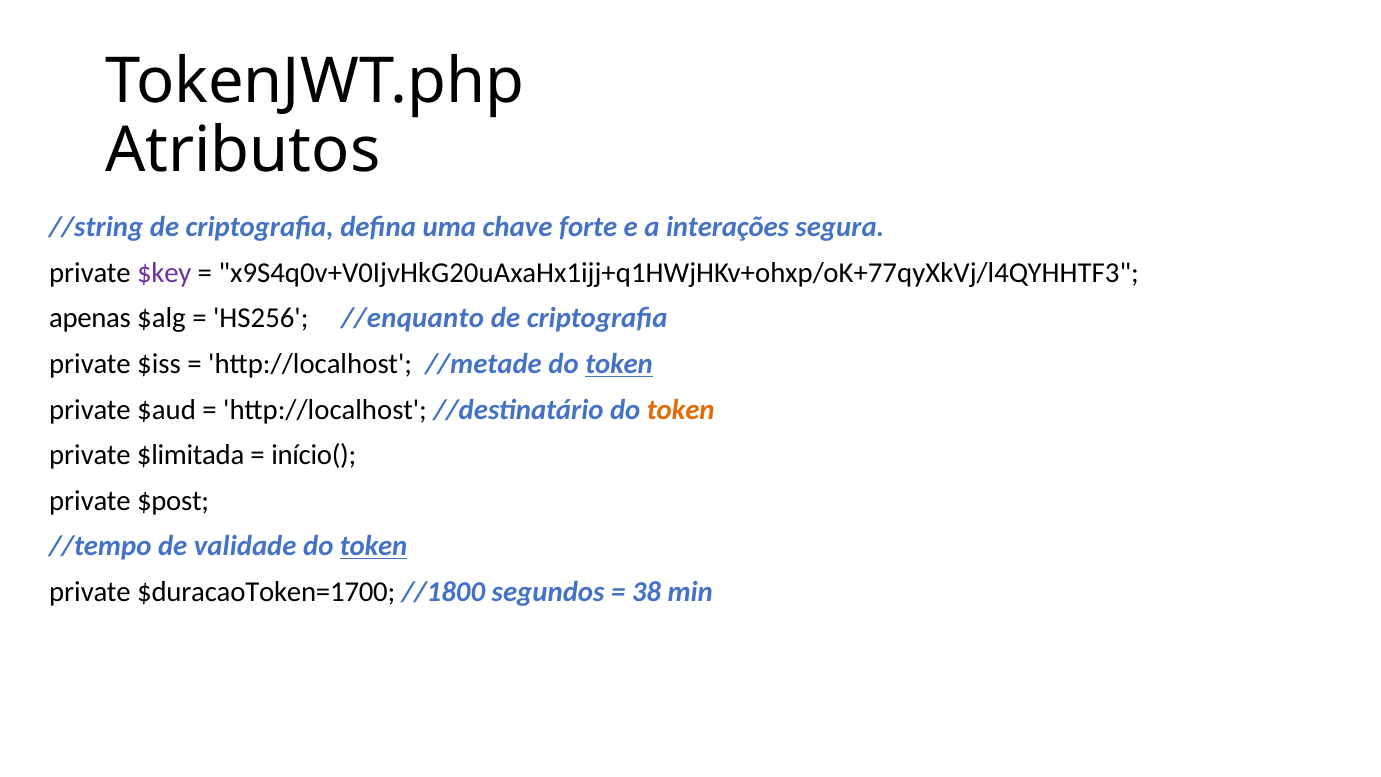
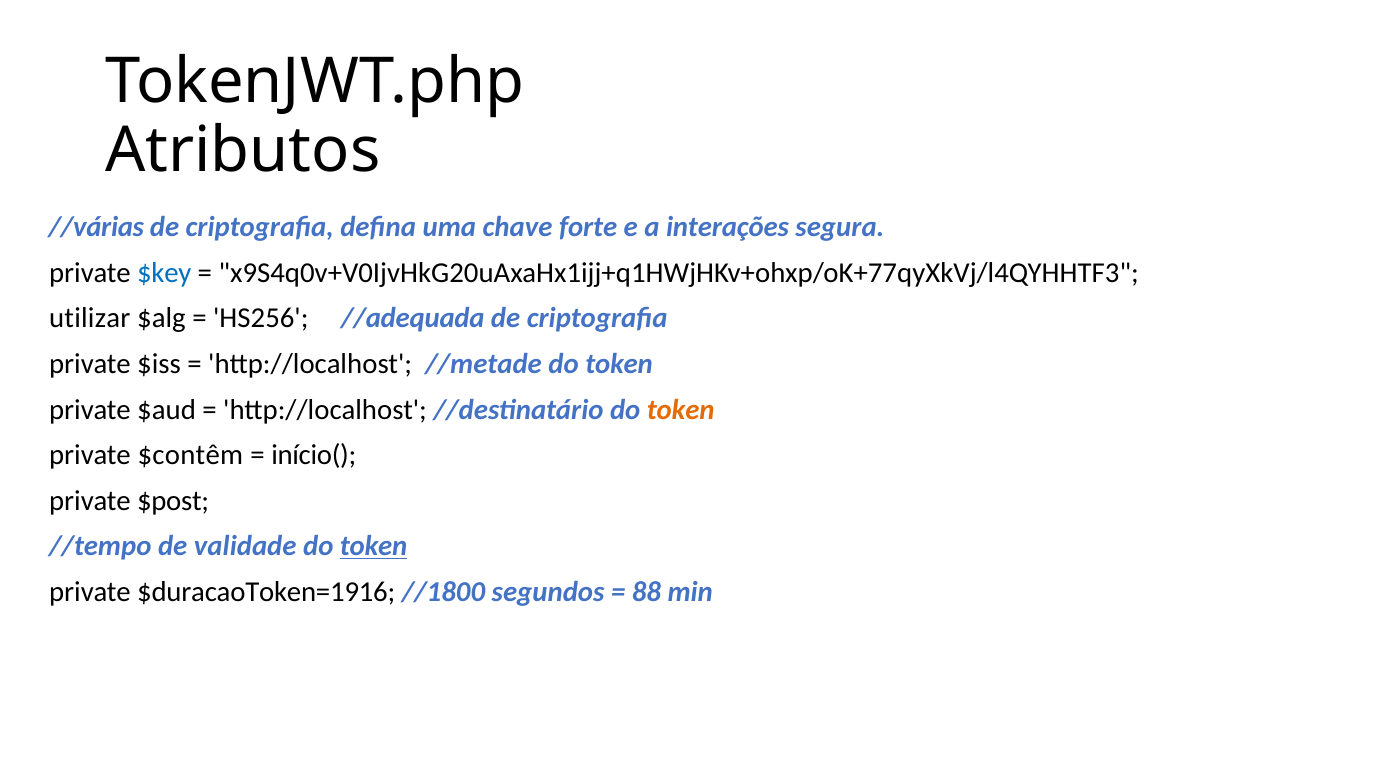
//string: //string -> //várias (96, 227)
$key colour: purple -> blue (164, 273)
apenas: apenas -> utilizar (90, 318)
//enquanto: //enquanto -> //adequada (413, 318)
token underline: present -> none (619, 364)
$limitada: $limitada -> $contêm (190, 455)
$duracaoToken=1700: $duracaoToken=1700 -> $duracaoToken=1916 (266, 591)
38: 38 -> 88 (646, 591)
